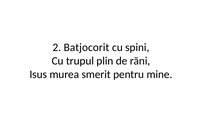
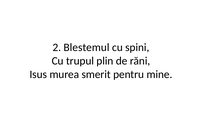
Batjocorit: Batjocorit -> Blestemul (87, 47)
